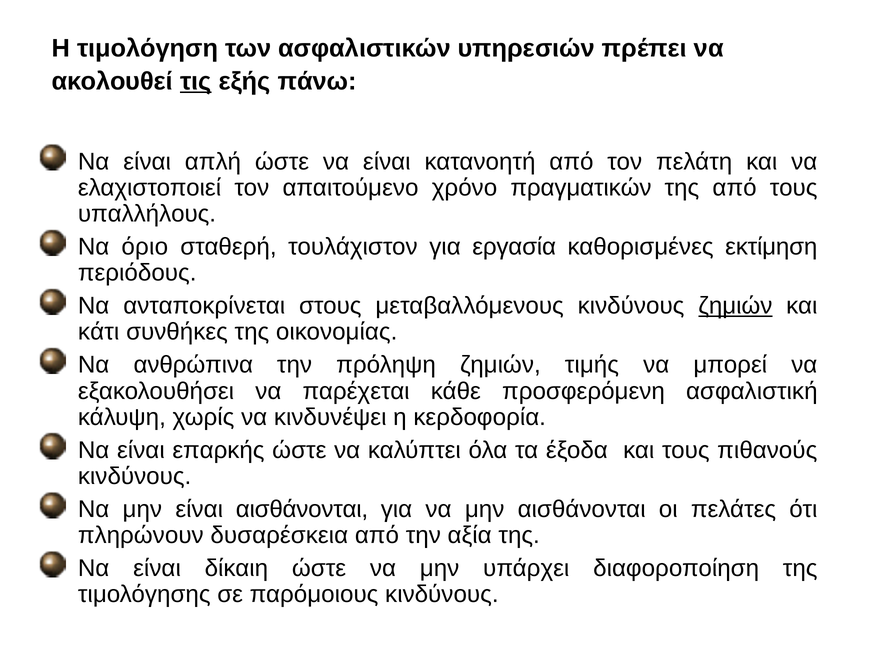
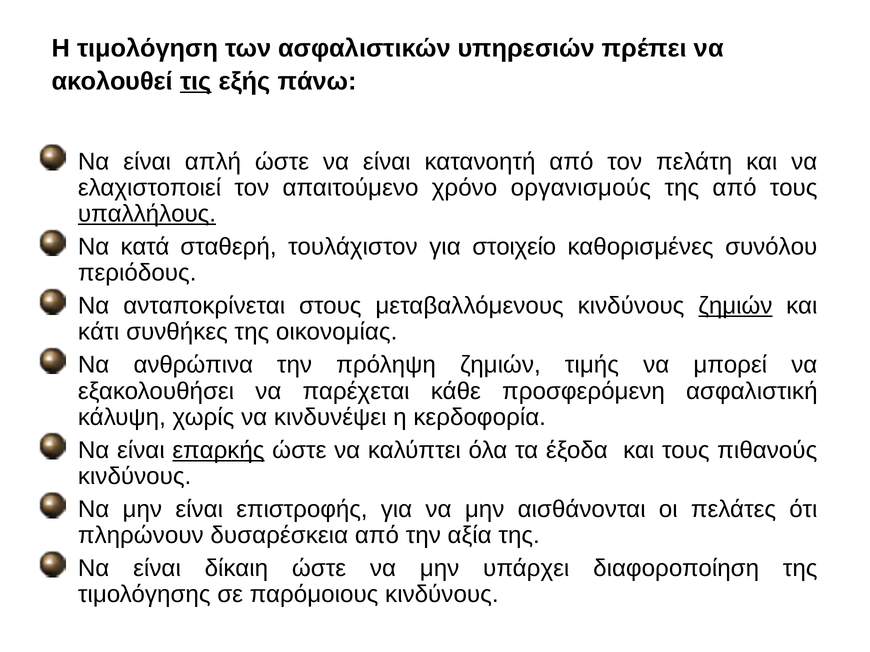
πραγματικών: πραγματικών -> οργανισμούς (581, 188)
υπαλλήλους underline: none -> present (147, 214)
όριο: όριο -> κατά (145, 247)
εργασία: εργασία -> στοιχείο (514, 247)
εκτίμηση: εκτίμηση -> συνόλου (771, 247)
επαρκής underline: none -> present (218, 451)
είναι αισθάνονται: αισθάνονται -> επιστροφής (302, 510)
